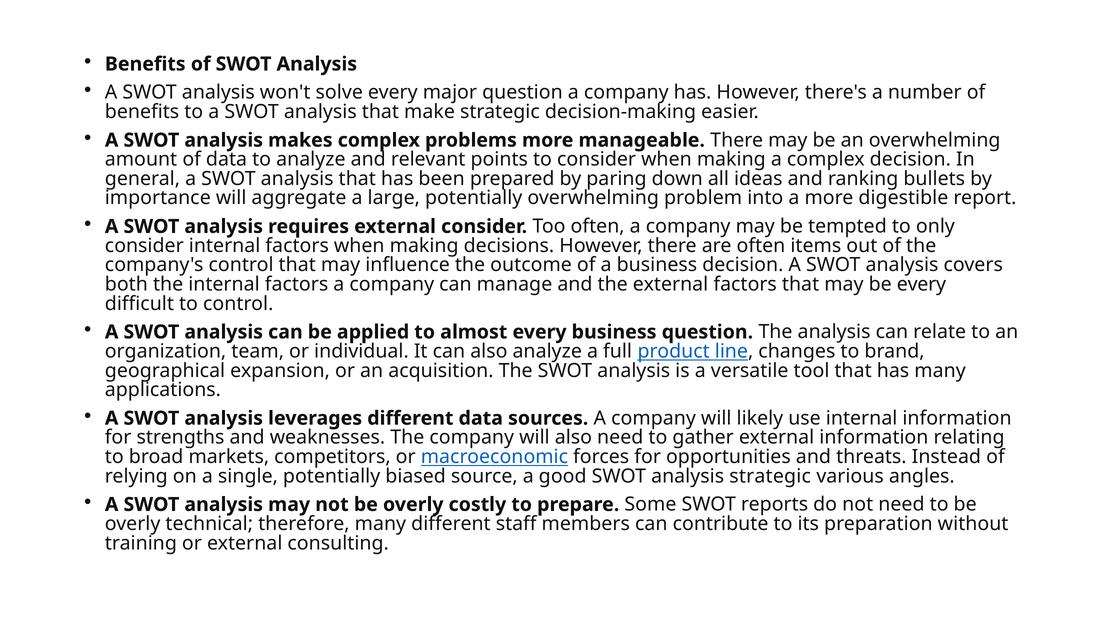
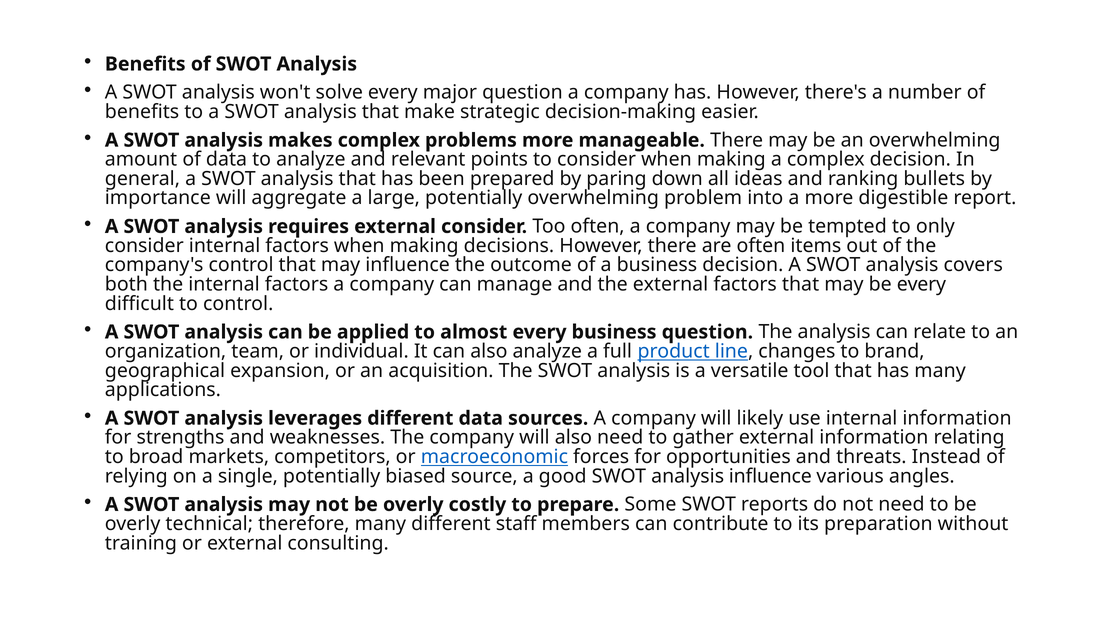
analysis strategic: strategic -> influence (770, 476)
